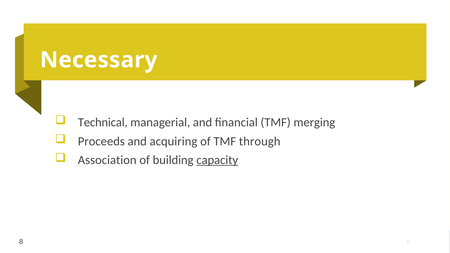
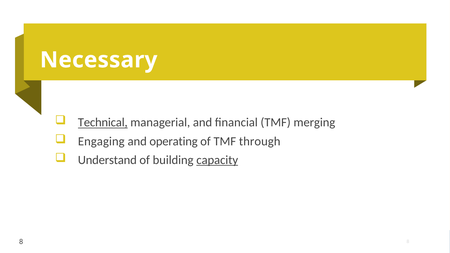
Technical underline: none -> present (103, 123)
Proceeds: Proceeds -> Engaging (101, 141)
acquiring: acquiring -> operating (174, 141)
Association: Association -> Understand (107, 160)
